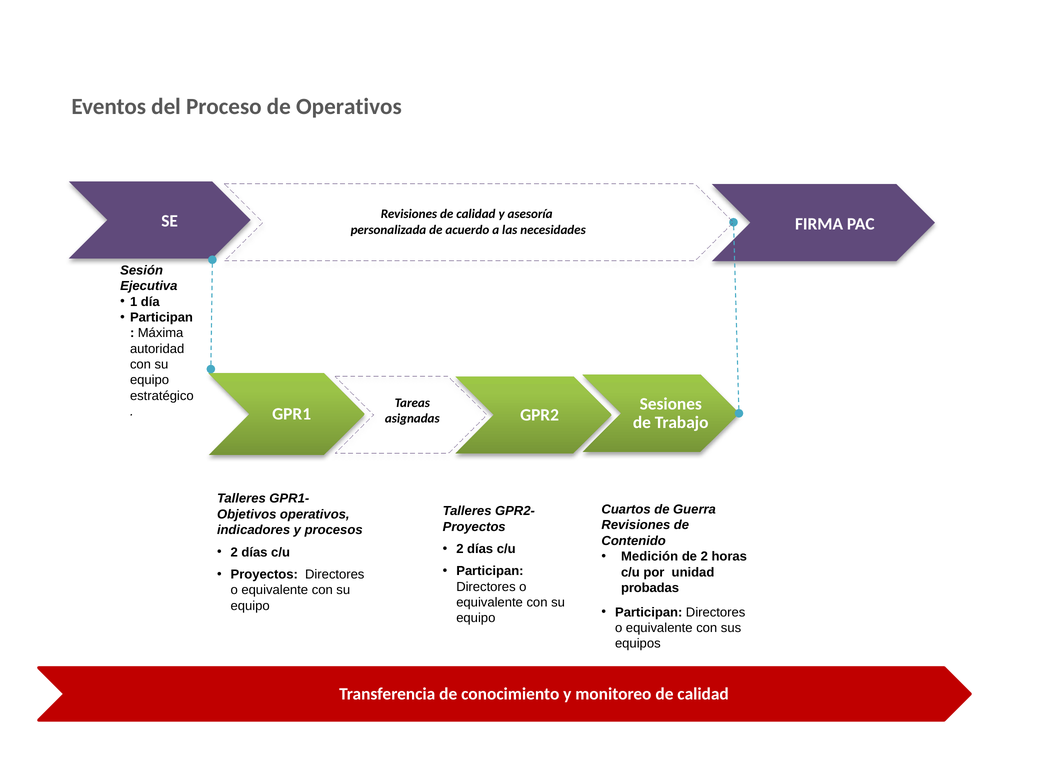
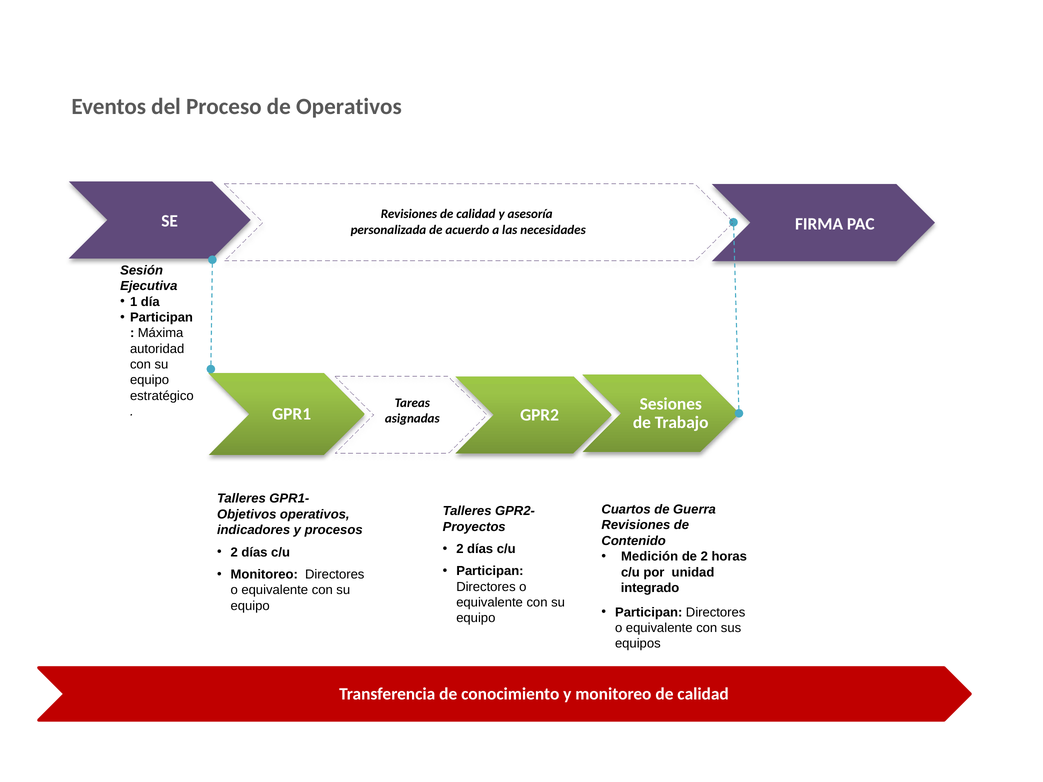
Proyectos: Proyectos -> Monitoreo (264, 575)
probadas: probadas -> integrado (650, 588)
